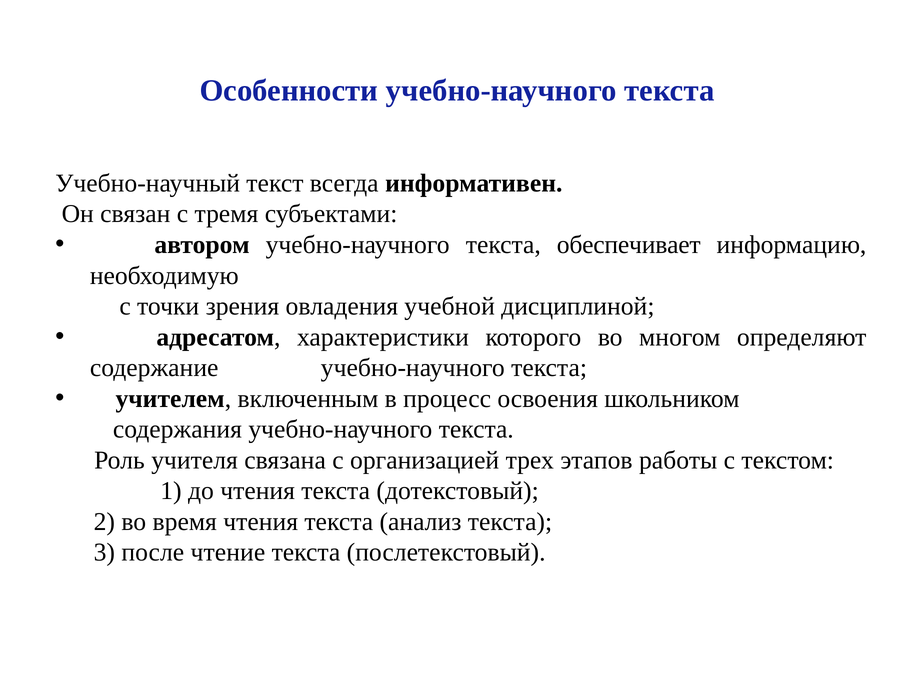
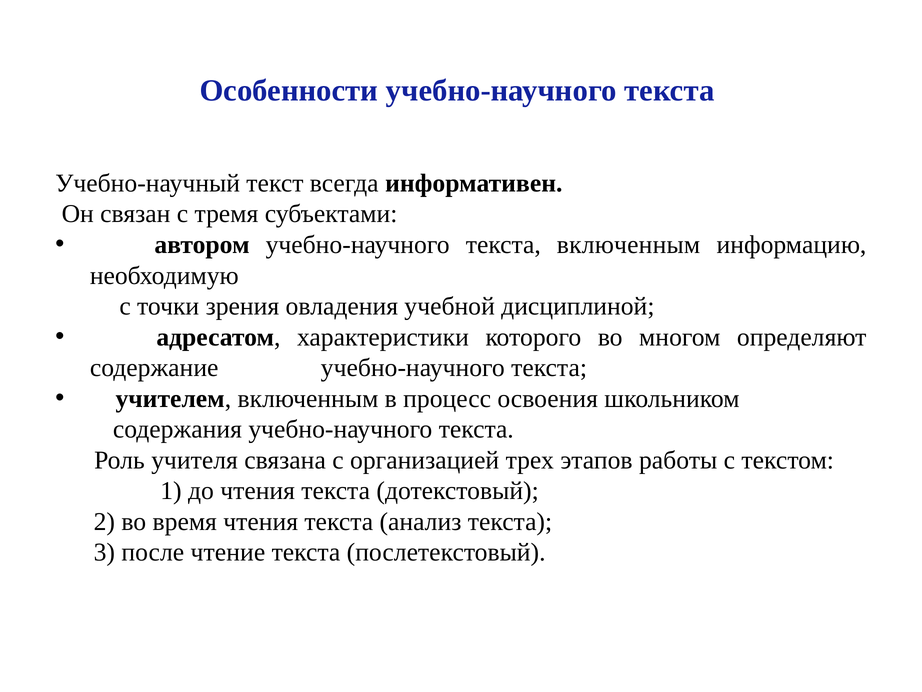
текста обеспечивает: обеспечивает -> включенным (628, 245)
